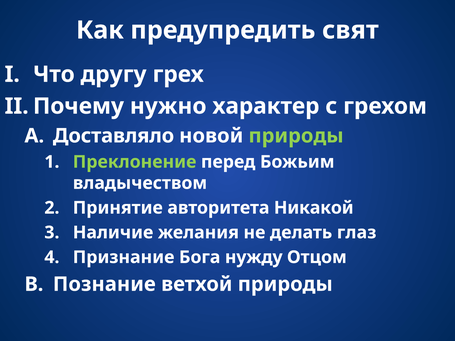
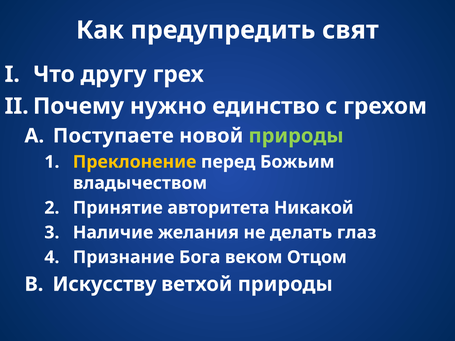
характер: характер -> единство (266, 106)
Доставляло: Доставляло -> Поступаете (113, 136)
Преклонение colour: light green -> yellow (135, 162)
нужду: нужду -> веком (254, 257)
Познание: Познание -> Искусству (104, 284)
